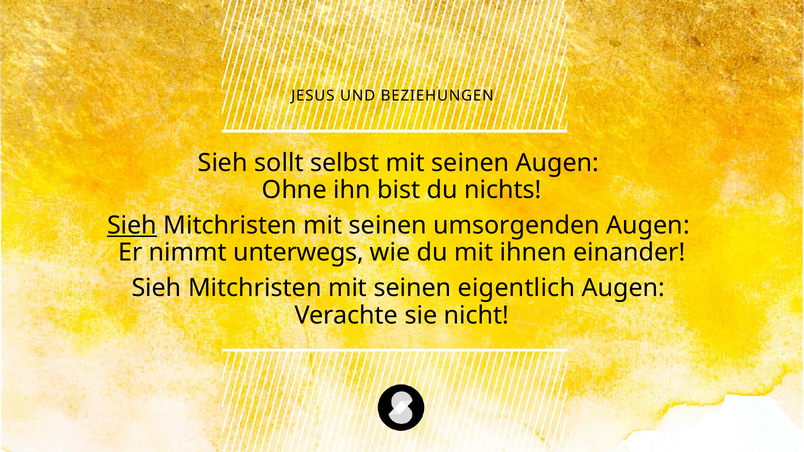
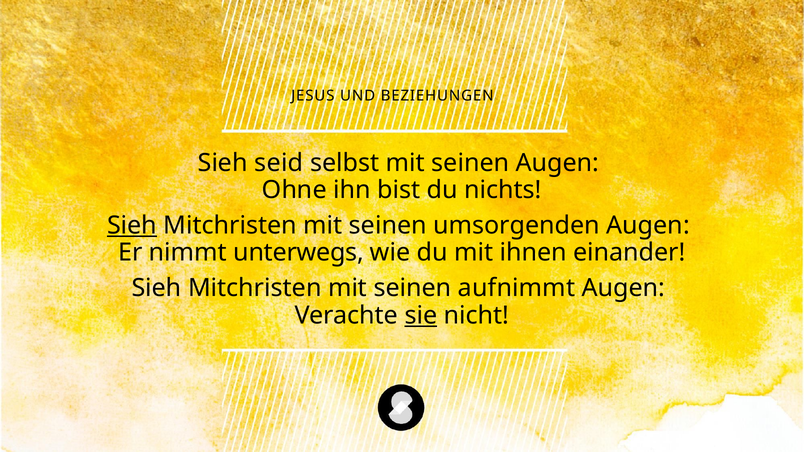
sollt: sollt -> seid (279, 163)
eigentlich: eigentlich -> aufnimmt (517, 288)
sie underline: none -> present (421, 315)
